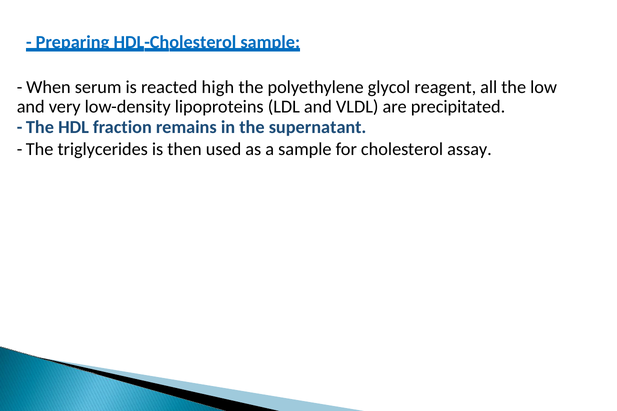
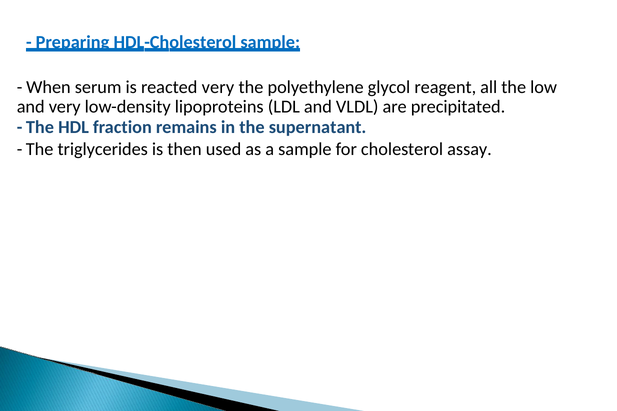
reacted high: high -> very (218, 87)
